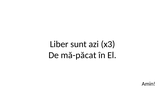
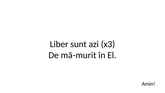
mă-păcat: mă-păcat -> mă-murit (79, 55)
